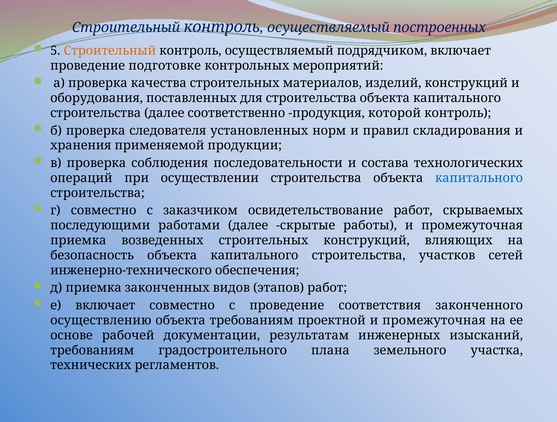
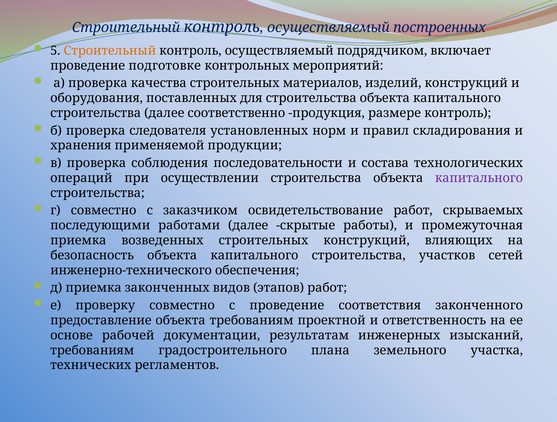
которой: которой -> размере (395, 113)
капитального colour: blue -> purple (479, 178)
е включает: включает -> проверку (105, 306)
осуществлению: осуществлению -> предоставление (101, 321)
проектной и промежуточная: промежуточная -> ответственность (434, 321)
